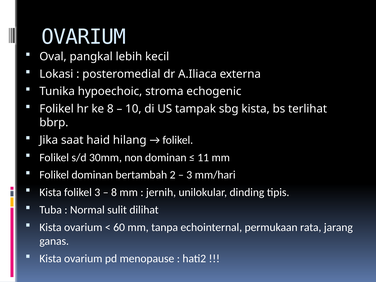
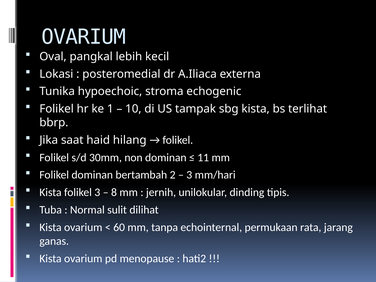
ke 8: 8 -> 1 (110, 109)
